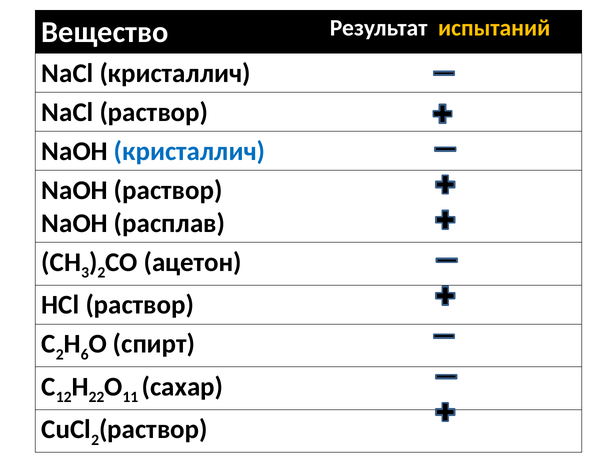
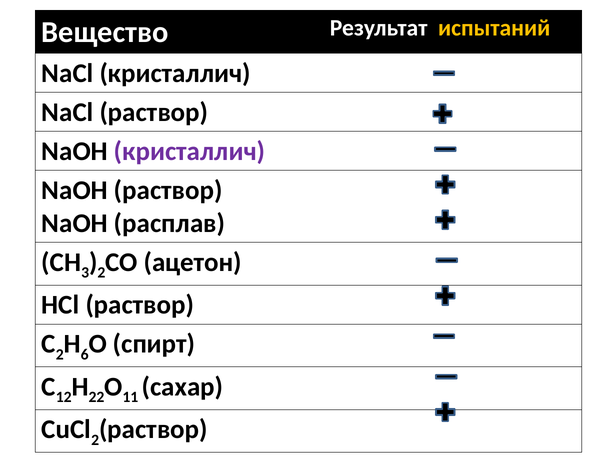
кристаллич colour: blue -> purple (190, 151)
